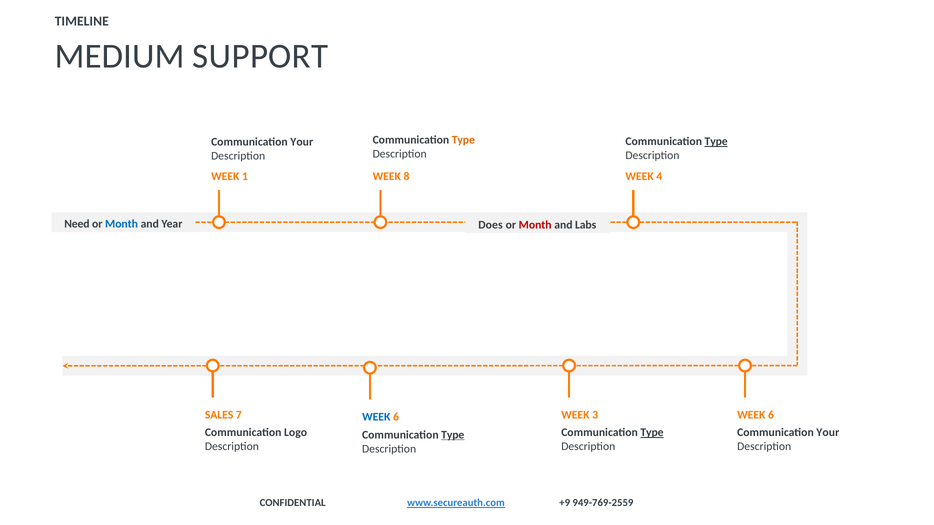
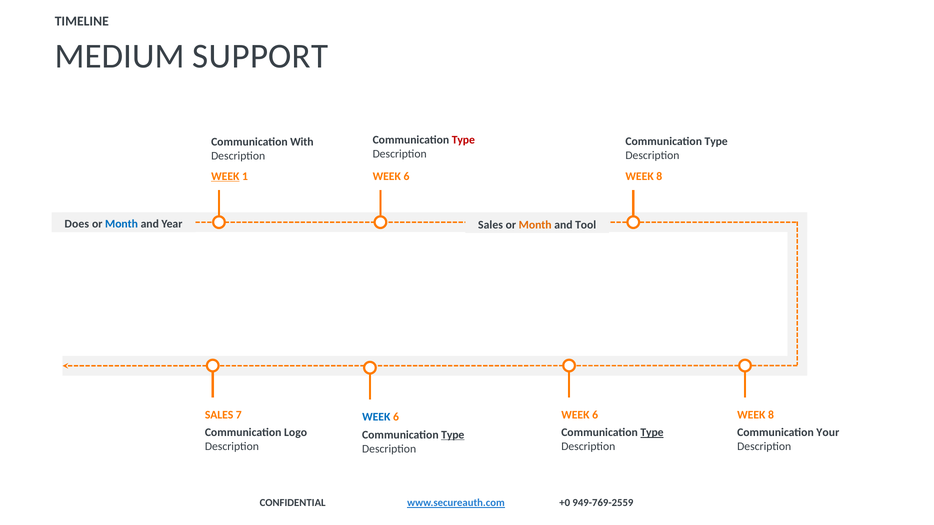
Type colour: orange -> red (463, 140)
Type underline: present -> none (716, 142)
Your: Your -> With (302, 142)
WEEK underline: none -> present (225, 176)
8: 8 -> 6 (406, 176)
4: 4 -> 8 (659, 176)
Need: Need -> Does (77, 224)
Does: Does -> Sales (491, 225)
Month colour: red -> orange (535, 225)
Labs: Labs -> Tool (586, 225)
3: 3 -> 6 (595, 415)
6: 6 -> 8 (771, 415)
+9: +9 -> +0 (565, 503)
